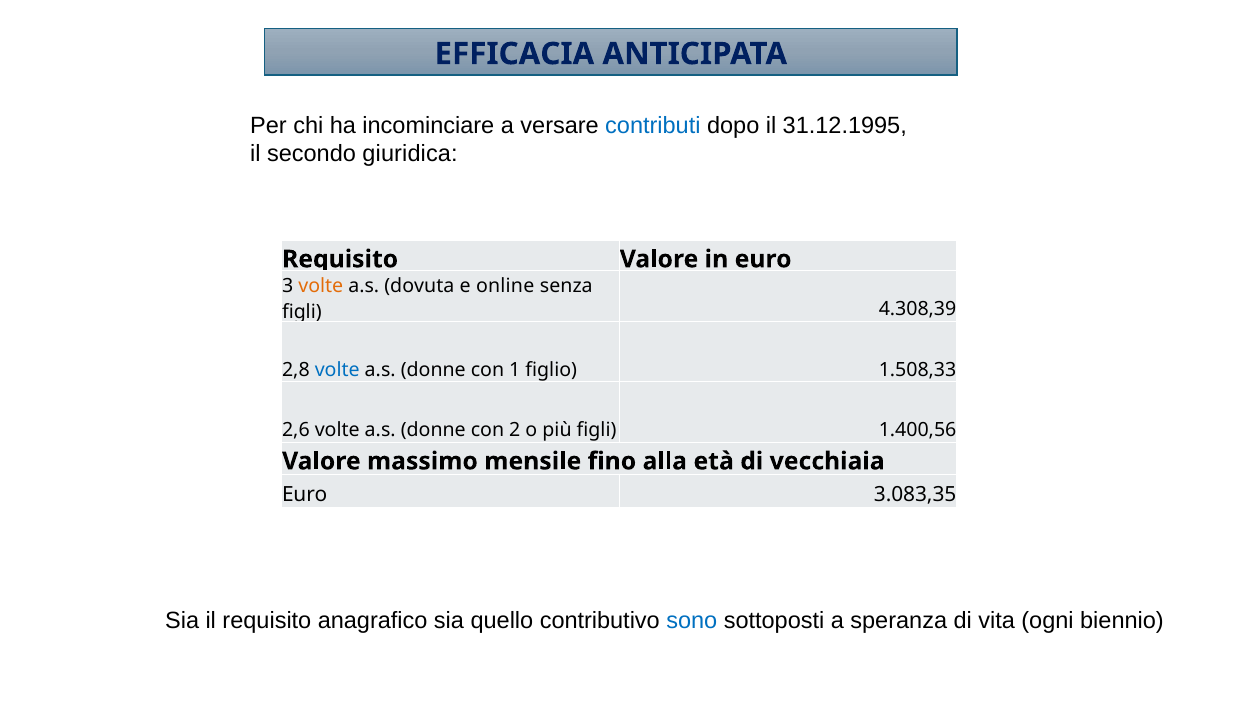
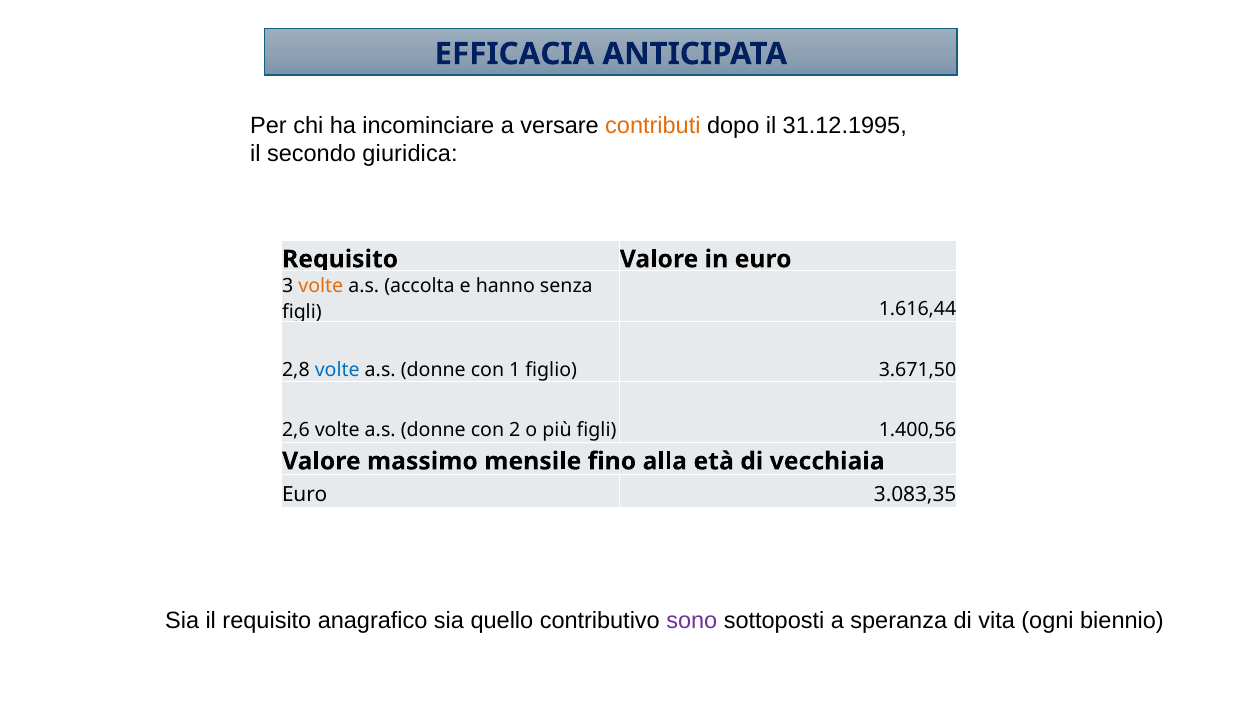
contributi colour: blue -> orange (653, 126)
dovuta: dovuta -> accolta (419, 286)
online: online -> hanno (505, 286)
4.308,39: 4.308,39 -> 1.616,44 (918, 309)
1.508,33: 1.508,33 -> 3.671,50 (918, 370)
sono colour: blue -> purple (692, 621)
